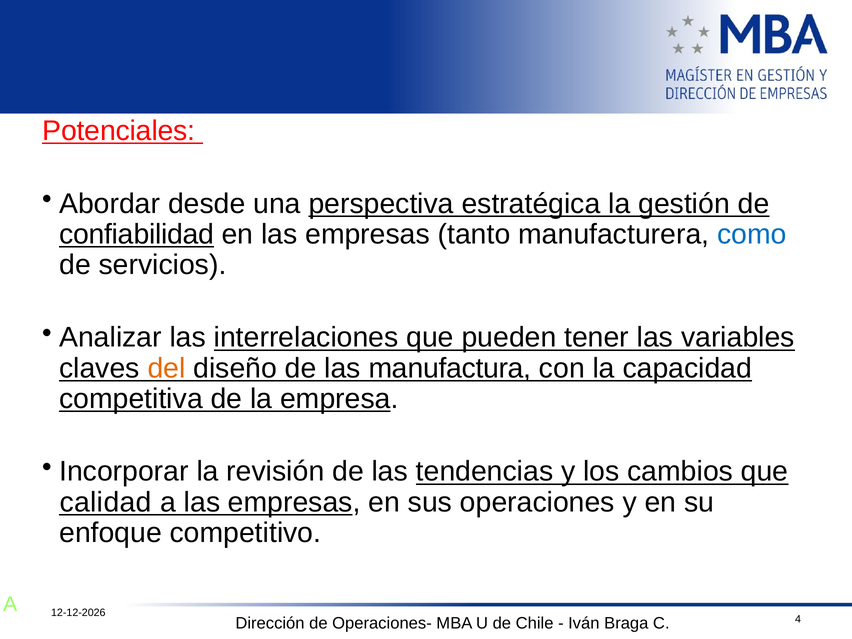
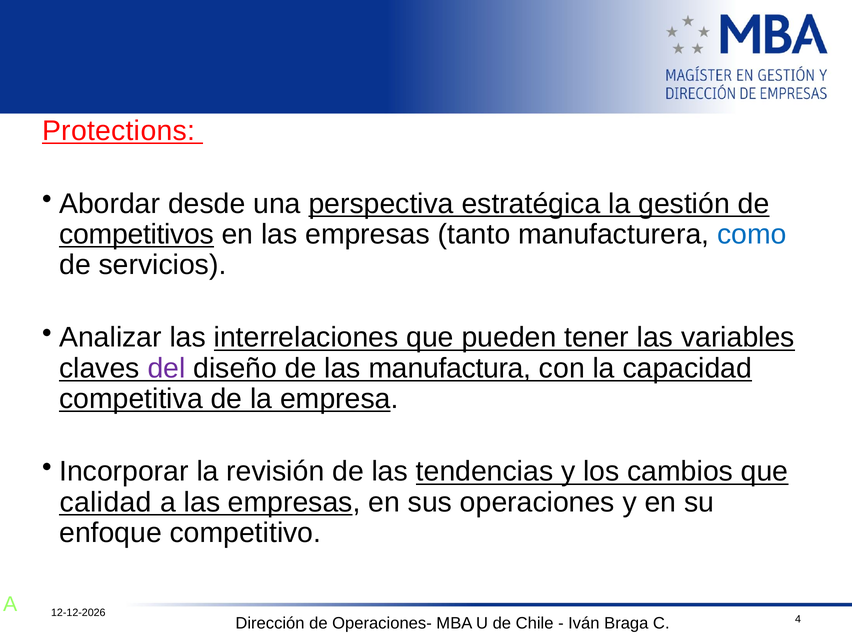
Potenciales: Potenciales -> Protections (119, 131)
confiabilidad: confiabilidad -> competitivos (137, 234)
del colour: orange -> purple (167, 368)
